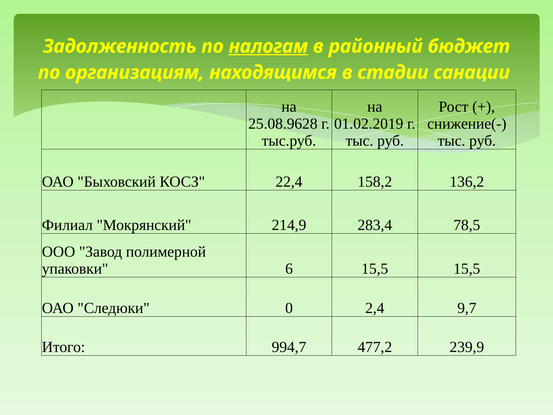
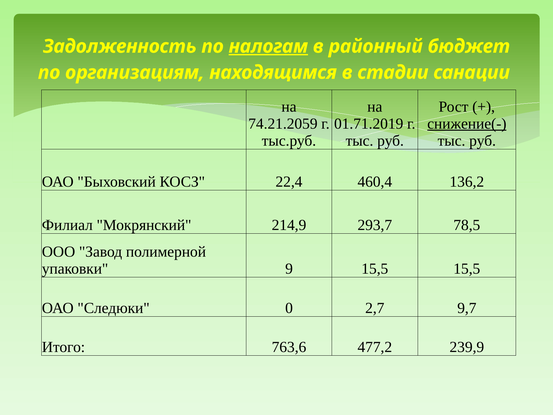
25.08.9628: 25.08.9628 -> 74.21.2059 (283, 124)
01.02.2019: 01.02.2019 -> 01.71.2019 (369, 124)
снижение(- underline: none -> present (467, 124)
158,2: 158,2 -> 460,4 (375, 182)
283,4: 283,4 -> 293,7 (375, 225)
6: 6 -> 9 (289, 269)
2,4: 2,4 -> 2,7 (375, 308)
994,7: 994,7 -> 763,6 (289, 347)
